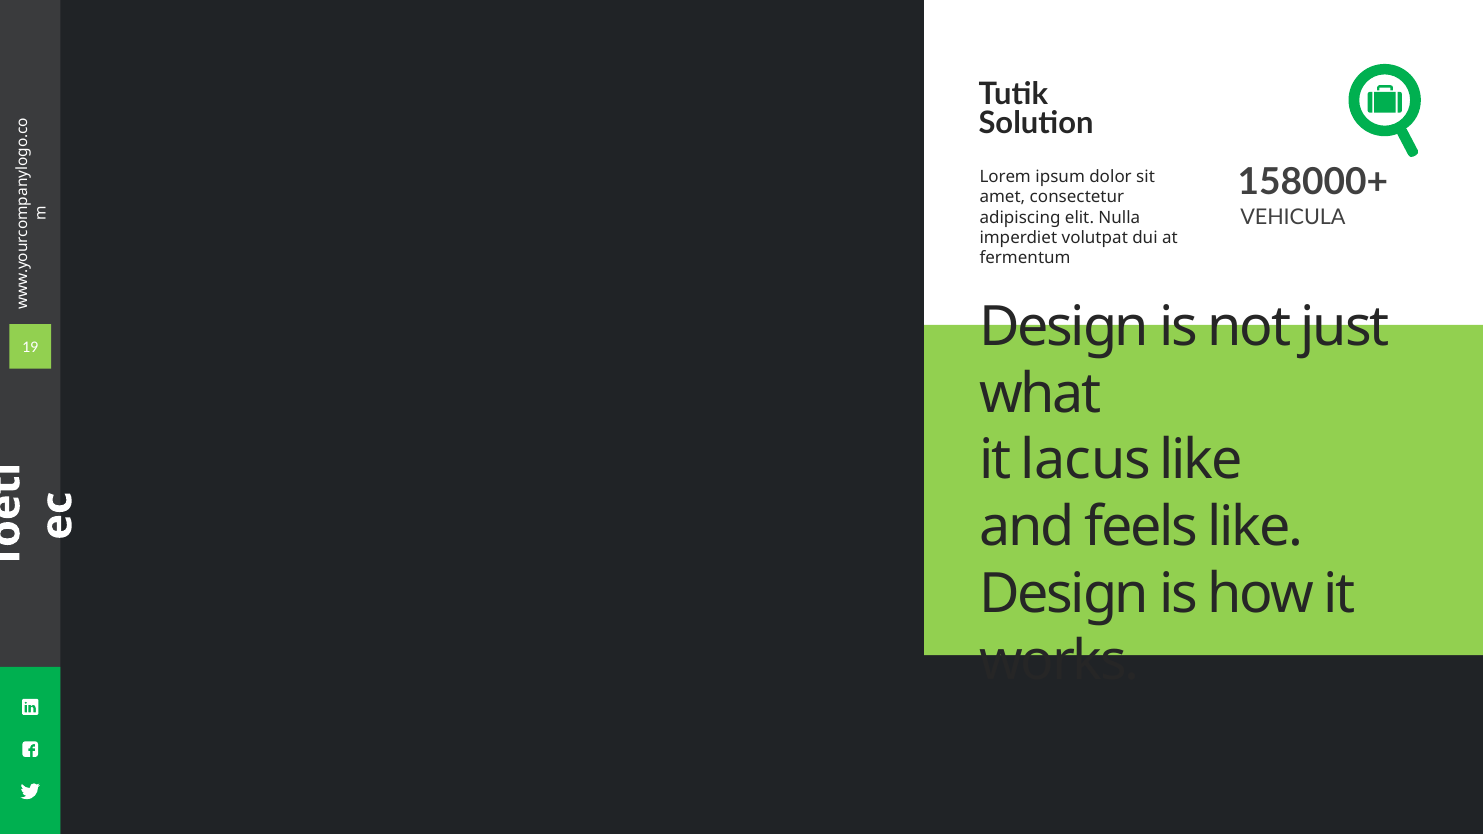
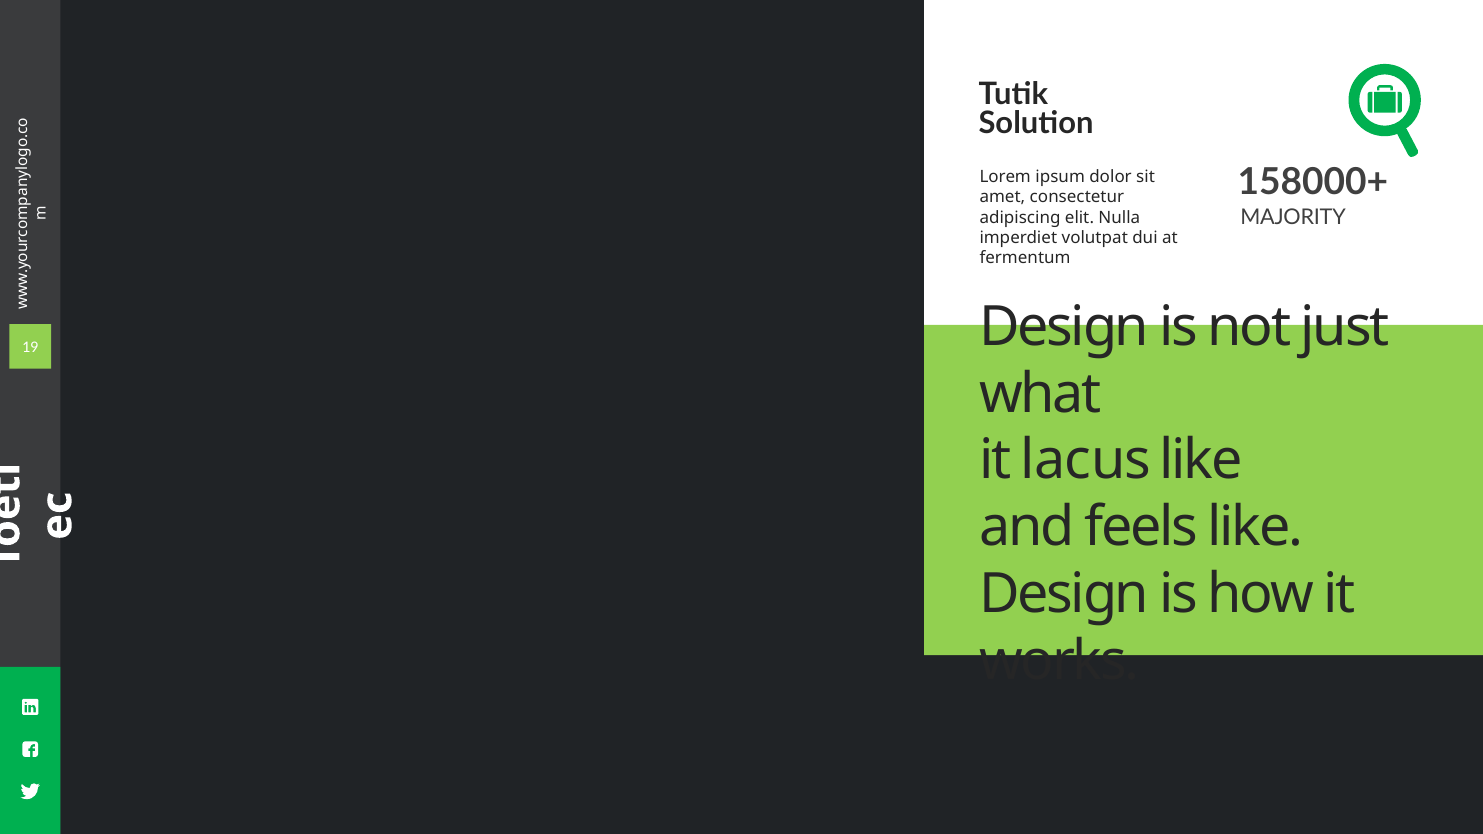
VEHICULA: VEHICULA -> MAJORITY (1293, 217)
